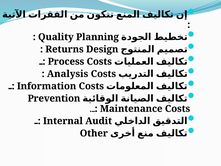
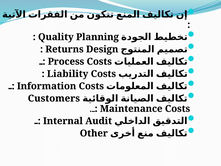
Analysis: Analysis -> Liability (68, 74)
Prevention: Prevention -> Customers (54, 98)
